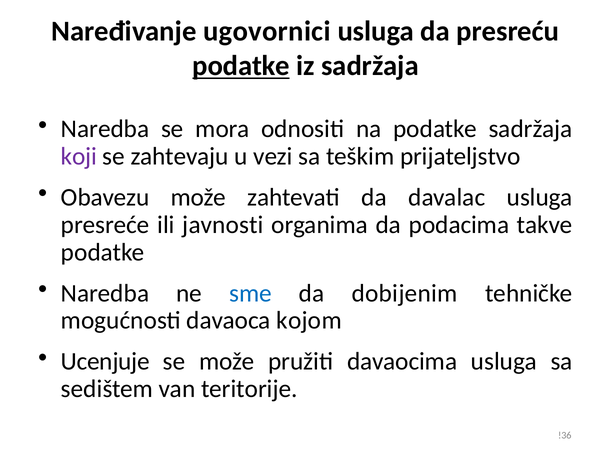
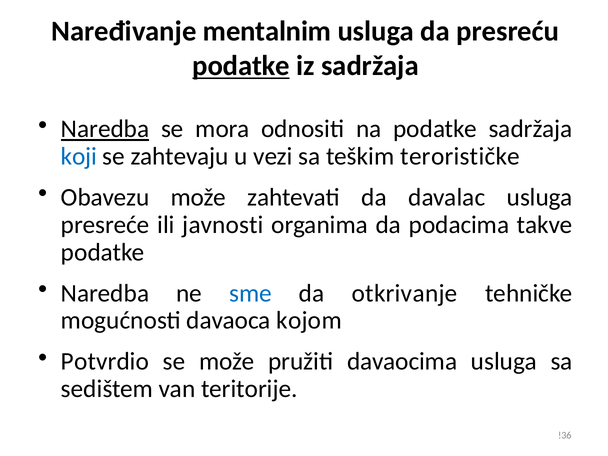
ugovornici: ugovornici -> mentalnim (267, 31)
Naredba underline: none -> present (105, 129)
koji colour: purple -> blue (79, 156)
prijateljstvo: prijateljstvo -> terorističke (460, 156)
dobijenim: dobijenim -> otkrivanje (405, 293)
Ucenjuje: Ucenjuje -> Potvrdio (105, 362)
